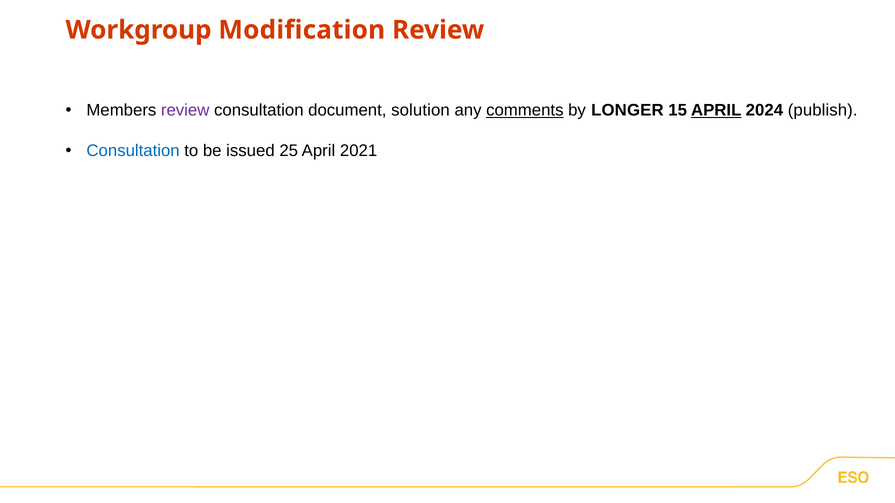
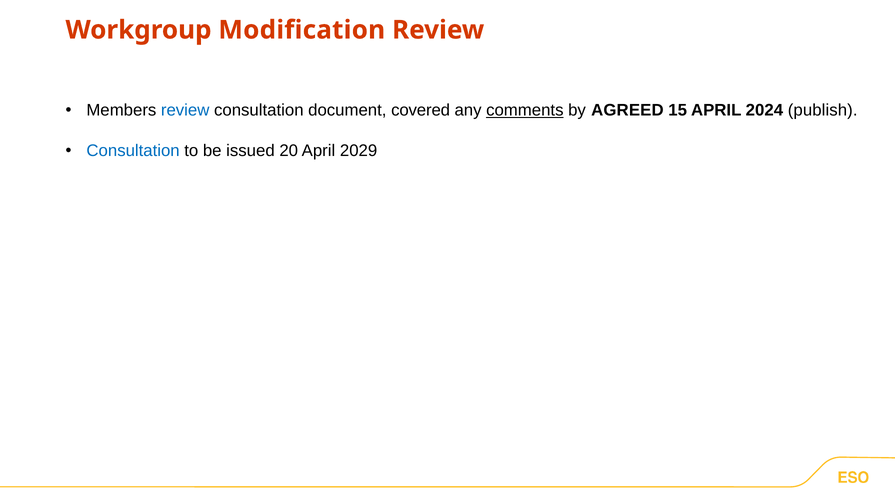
review colour: purple -> blue (185, 110)
solution: solution -> covered (421, 110)
LONGER: LONGER -> AGREED (627, 110)
APRIL underline: present -> none (716, 110)
25: 25 -> 20 (289, 151)
2021: 2021 -> 2029 (359, 151)
